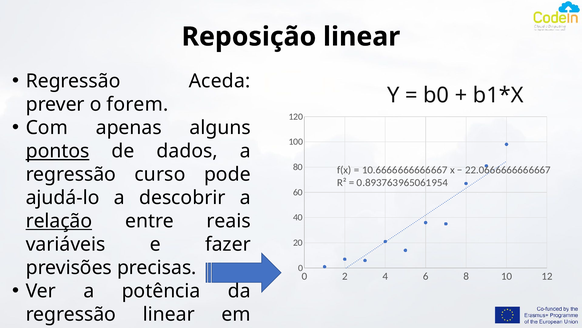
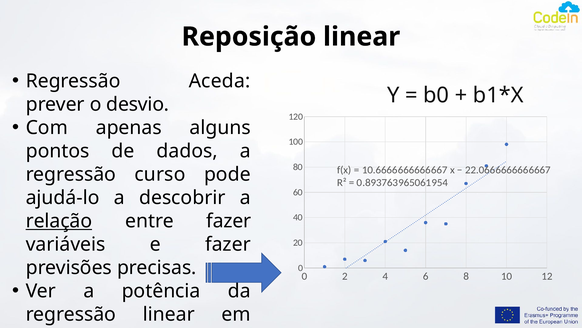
forem: forem -> desvio (138, 104)
pontos underline: present -> none (58, 151)
entre reais: reais -> fazer (229, 221)
